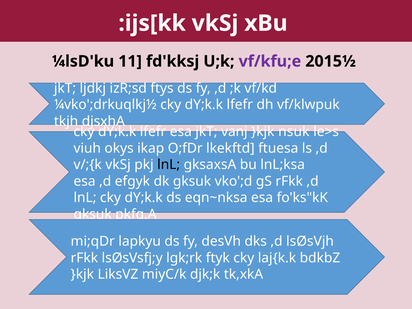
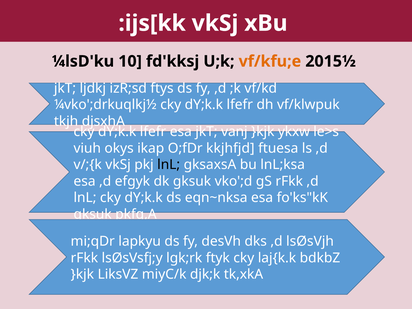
11: 11 -> 10 (130, 61)
vf/kfu;e colour: purple -> orange (270, 61)
nsuk: nsuk -> ykxw (294, 132)
lkekftd: lkekftd -> kkjhfjd (230, 148)
